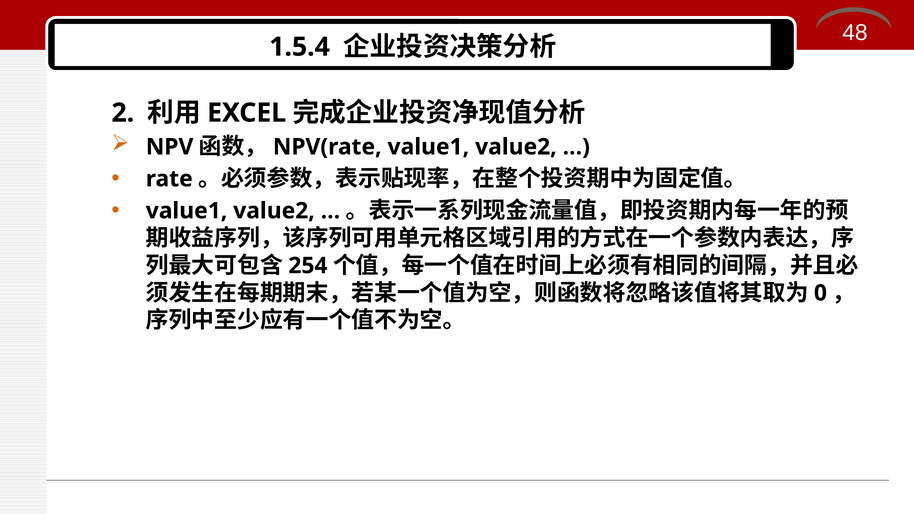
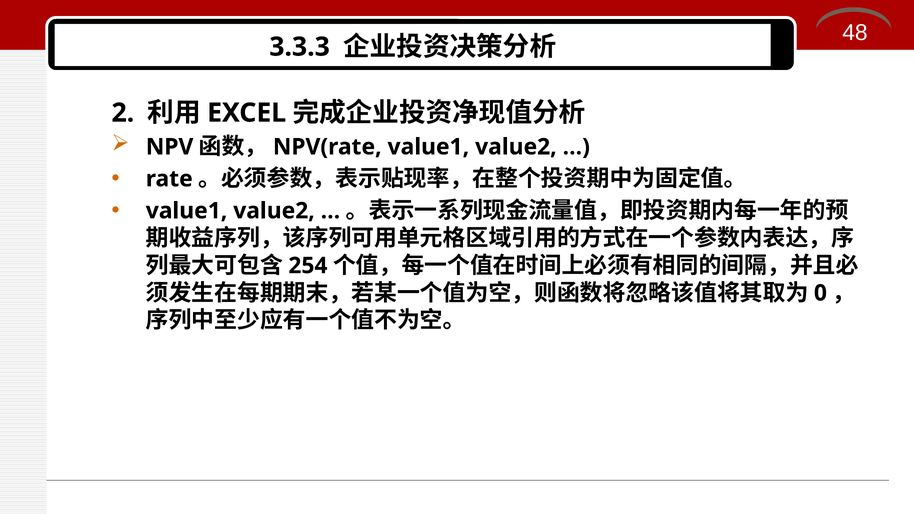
1.5.4: 1.5.4 -> 3.3.3 (300, 47)
